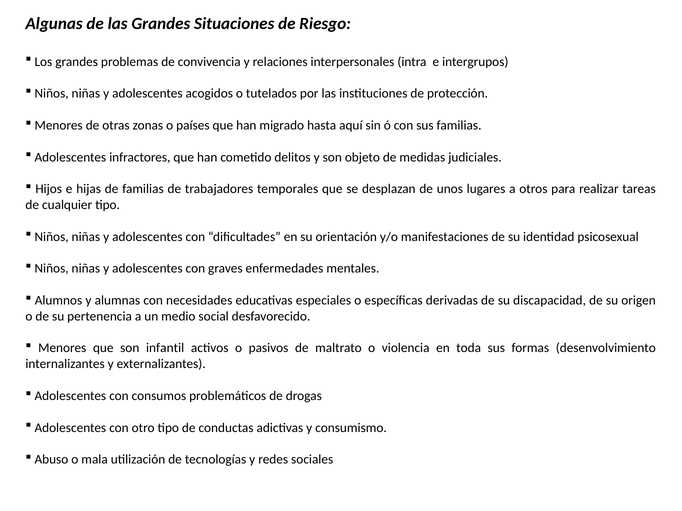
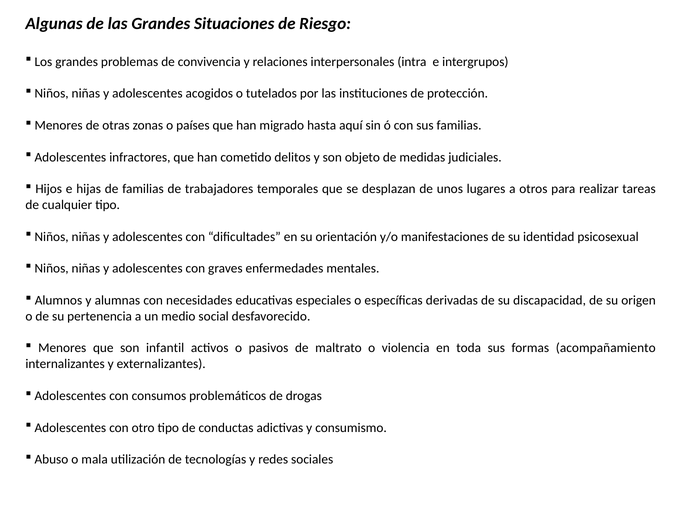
desenvolvimiento: desenvolvimiento -> acompañamiento (606, 348)
